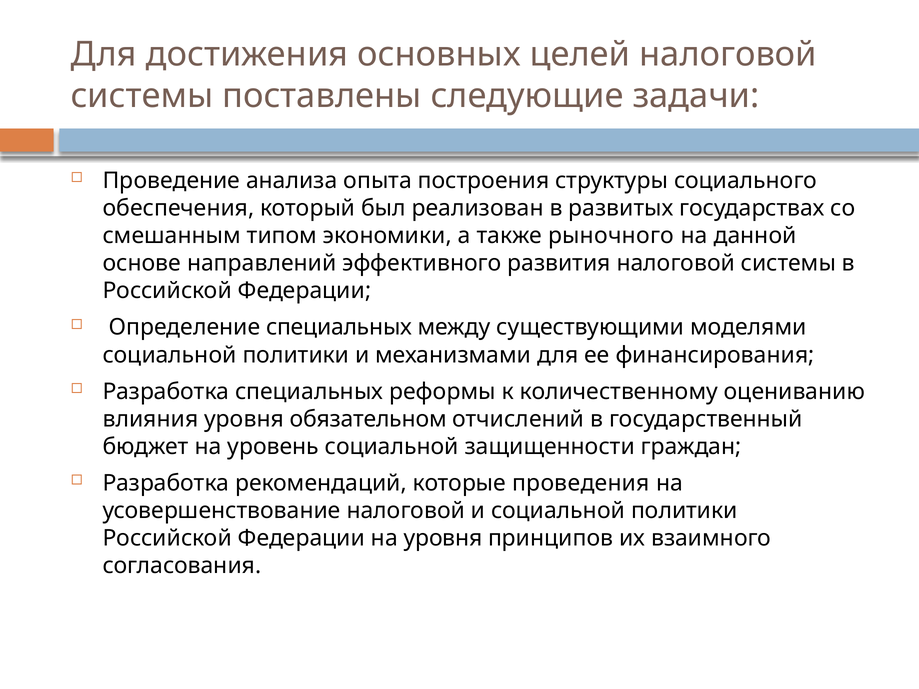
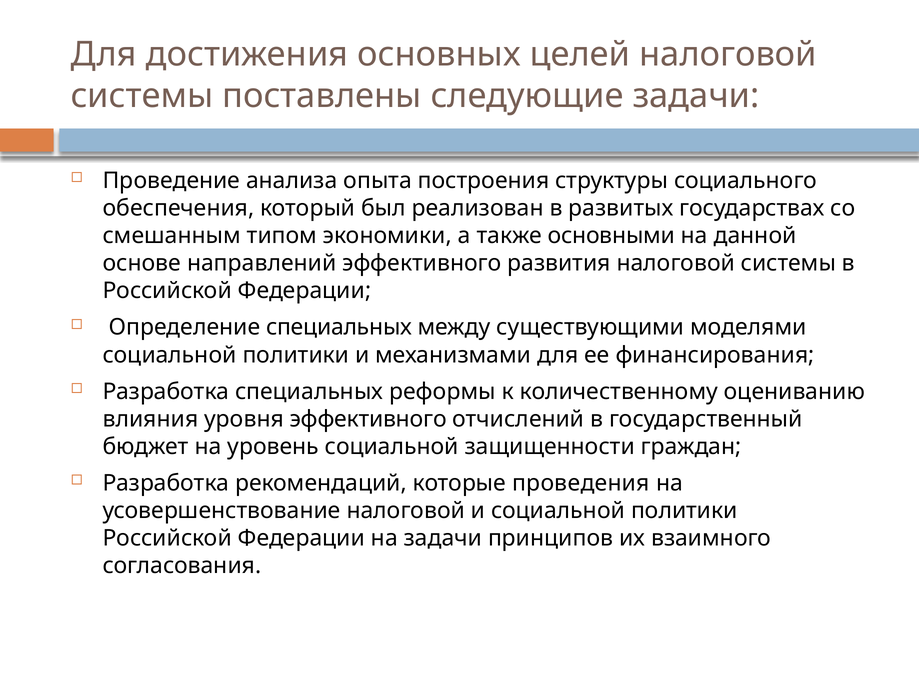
рыночного: рыночного -> основными (611, 236)
уровня обязательном: обязательном -> эффективного (368, 419)
на уровня: уровня -> задачи (443, 538)
